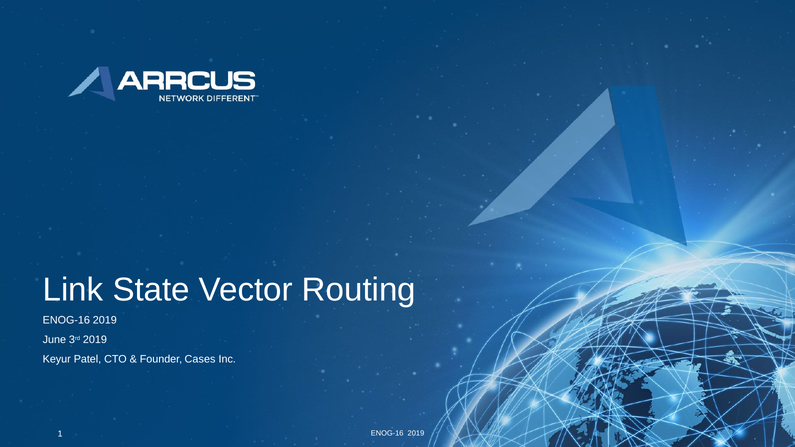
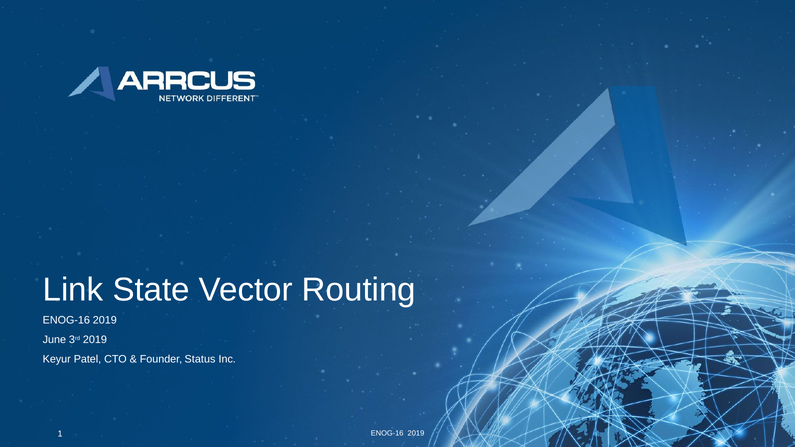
Cases: Cases -> Status (200, 359)
